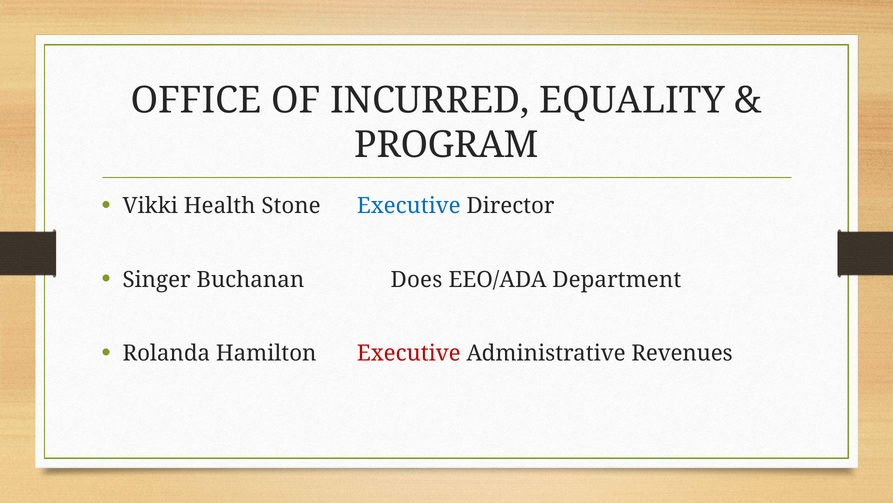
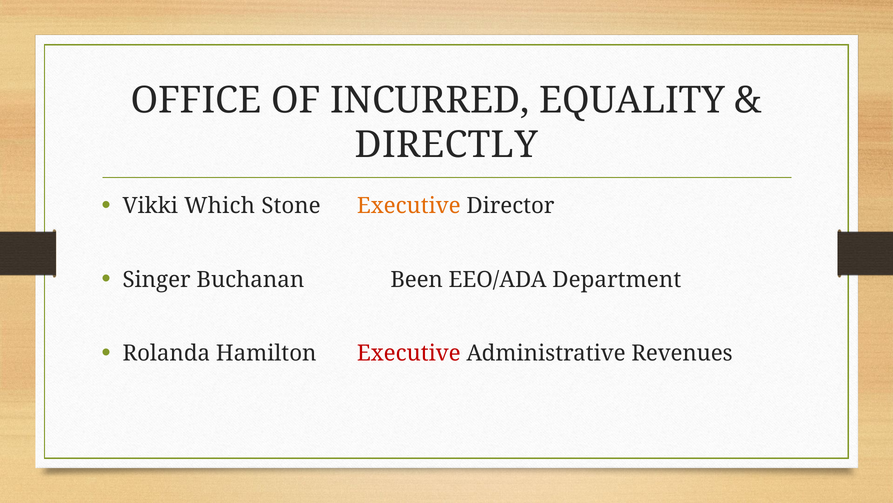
PROGRAM: PROGRAM -> DIRECTLY (446, 145)
Health: Health -> Which (220, 206)
Executive colour: blue -> orange (409, 206)
Does: Does -> Been (417, 279)
